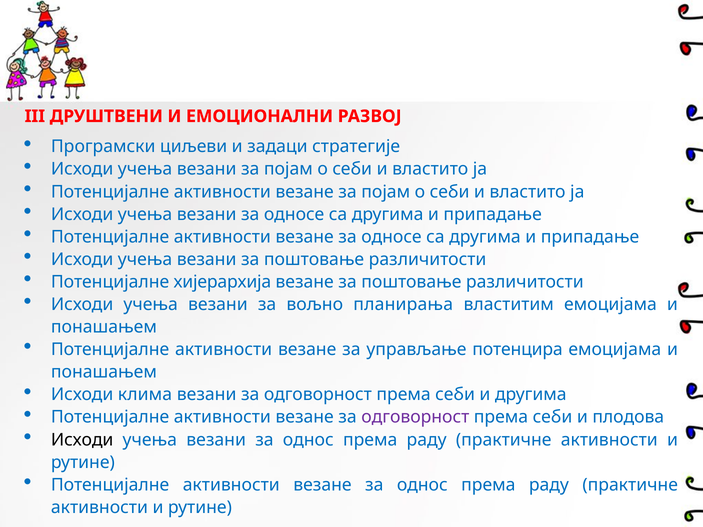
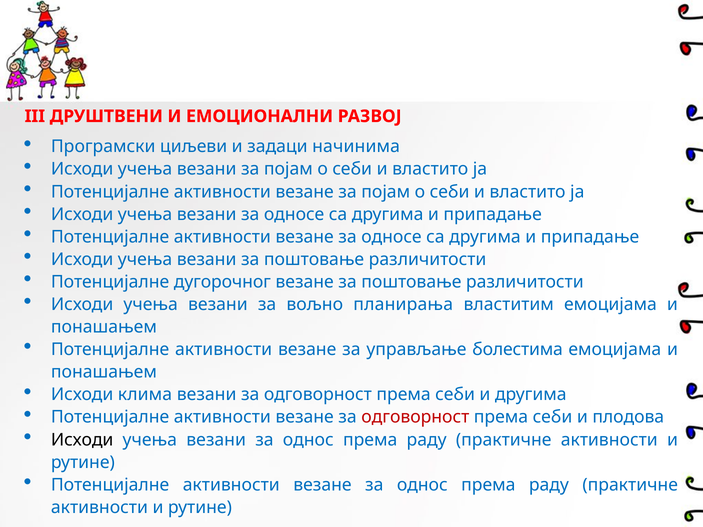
стратегије: стратегије -> начинима (356, 147)
хијерархија: хијерархија -> дугорочног (222, 282)
потенцира: потенцира -> болестима (518, 350)
одговорност colour: purple -> red (415, 417)
